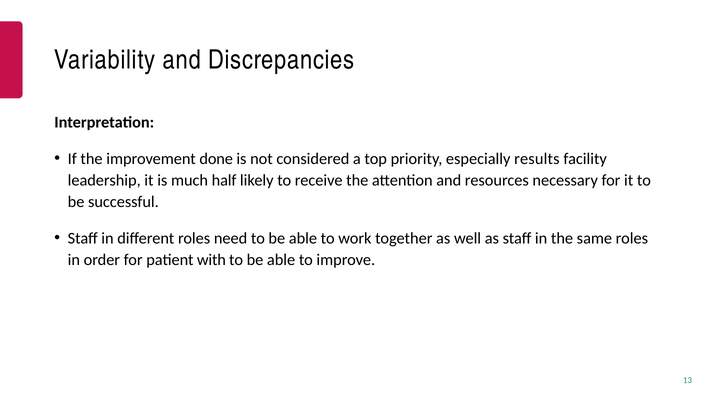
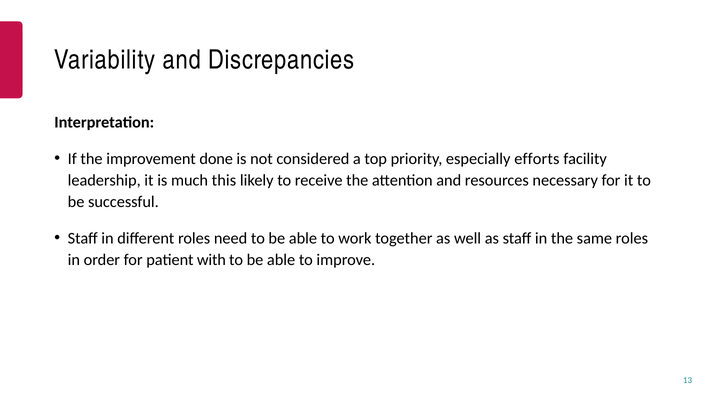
results: results -> efforts (537, 159)
half: half -> this (224, 180)
